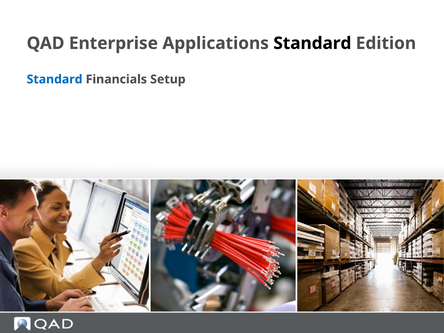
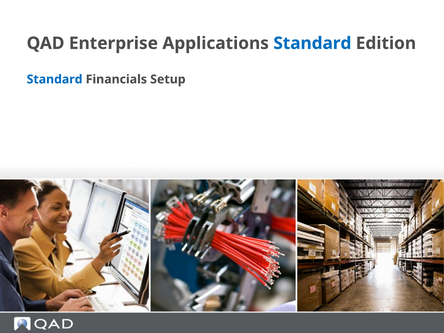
Standard colour: black -> blue (312, 43)
